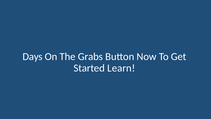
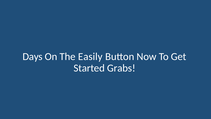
Grabs: Grabs -> Easily (90, 56)
Learn: Learn -> Grabs (121, 68)
